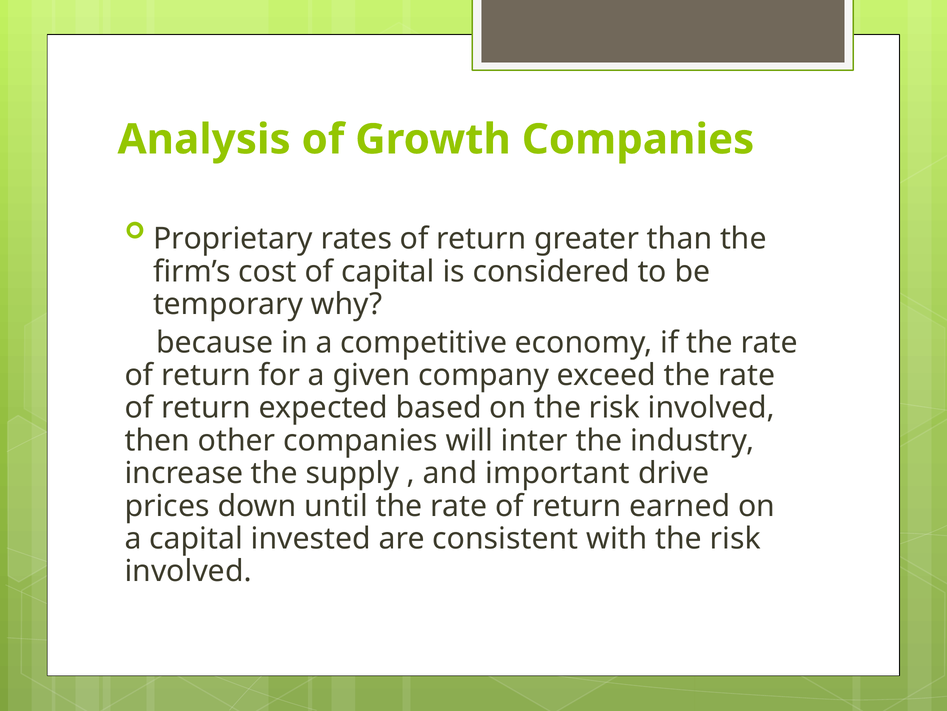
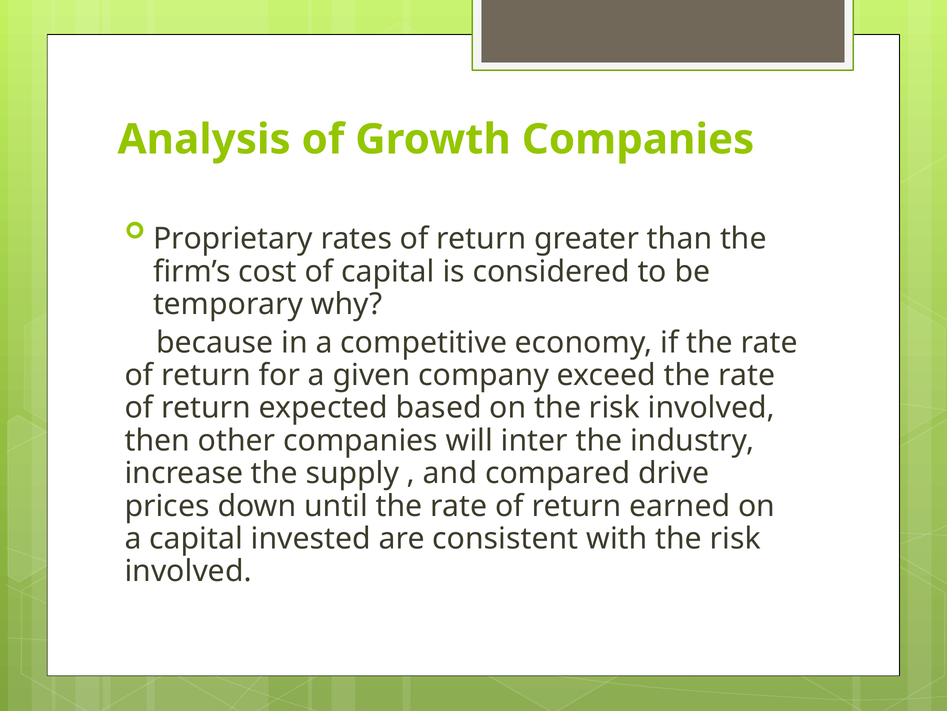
important: important -> compared (558, 473)
